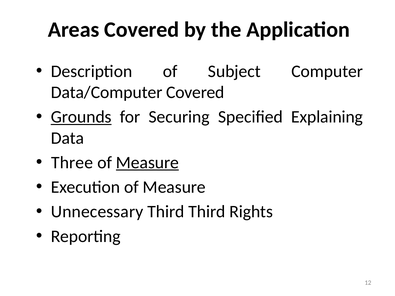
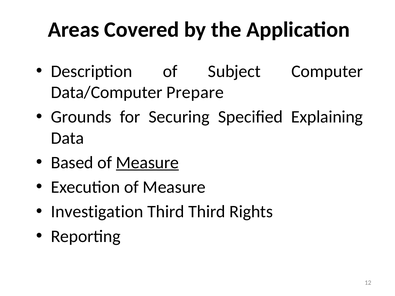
Data/Computer Covered: Covered -> Prepare (195, 92)
Grounds underline: present -> none (81, 117)
Three: Three -> Based (72, 163)
Unnecessary: Unnecessary -> Investigation (97, 212)
